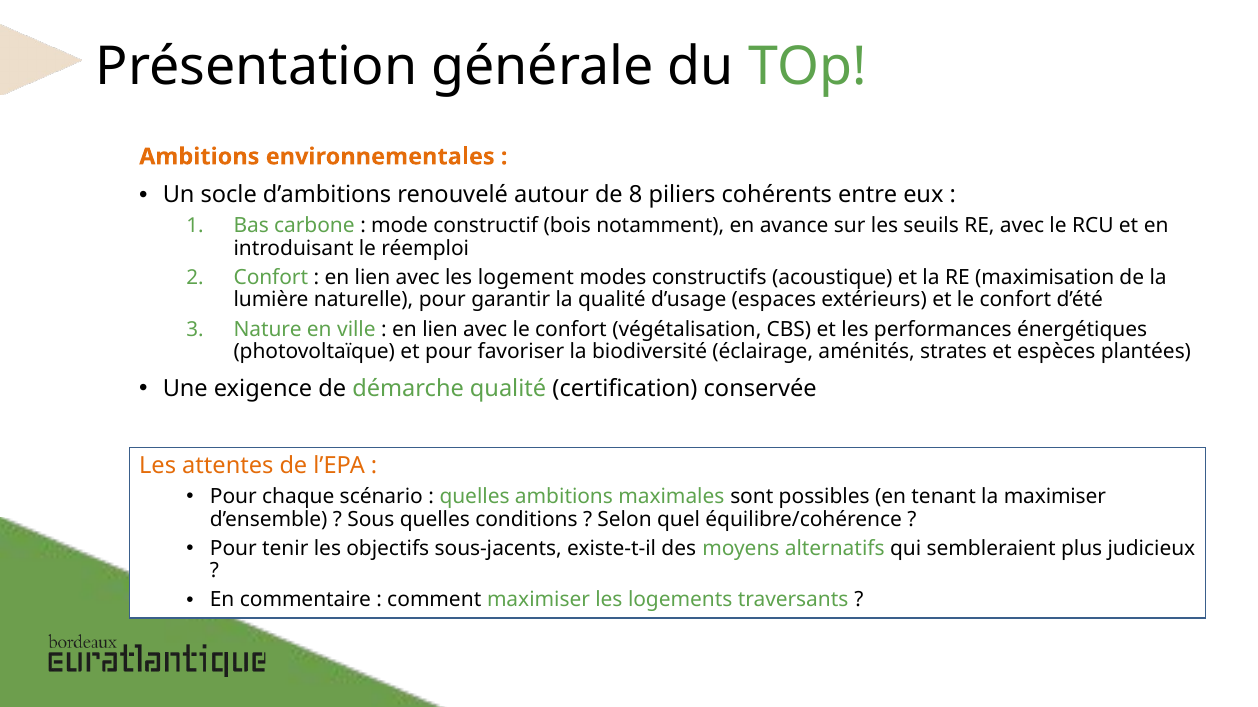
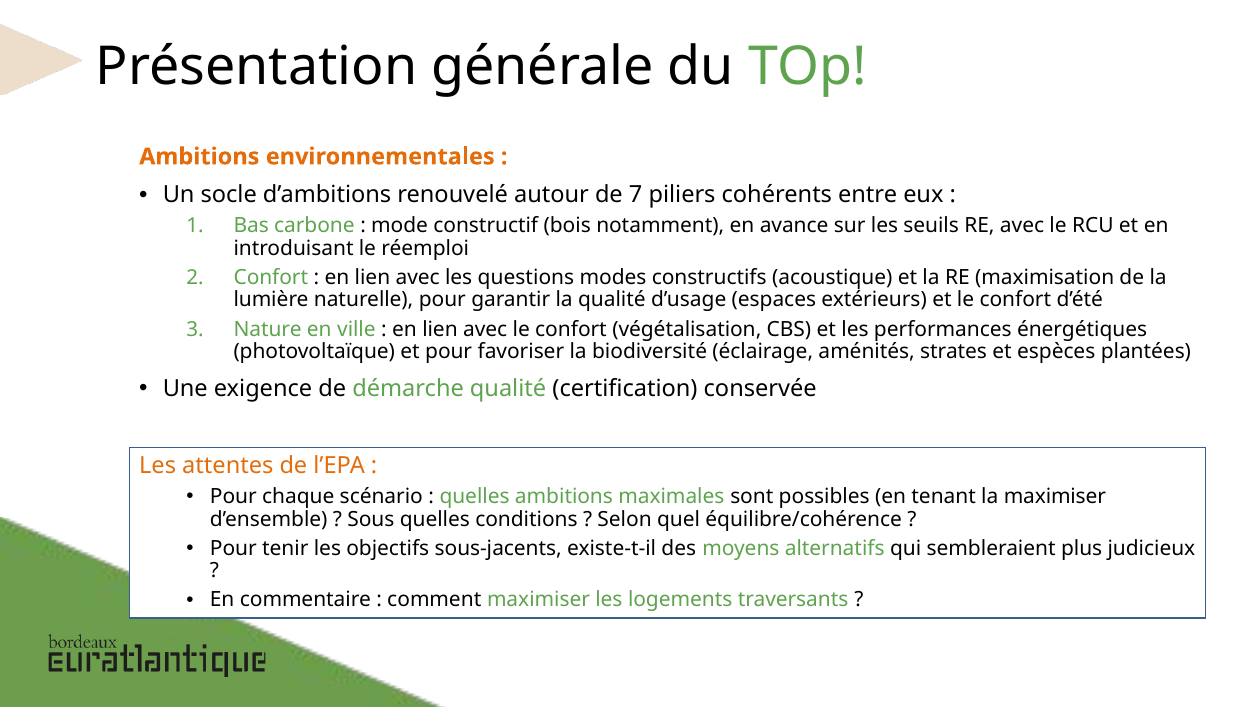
8: 8 -> 7 (636, 195)
logement: logement -> questions (526, 278)
